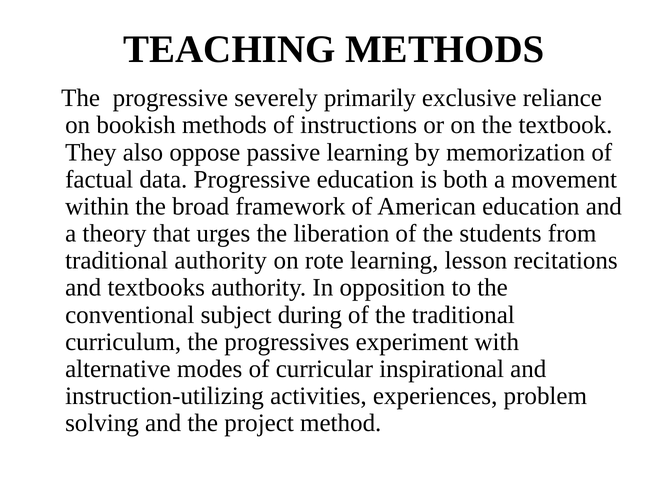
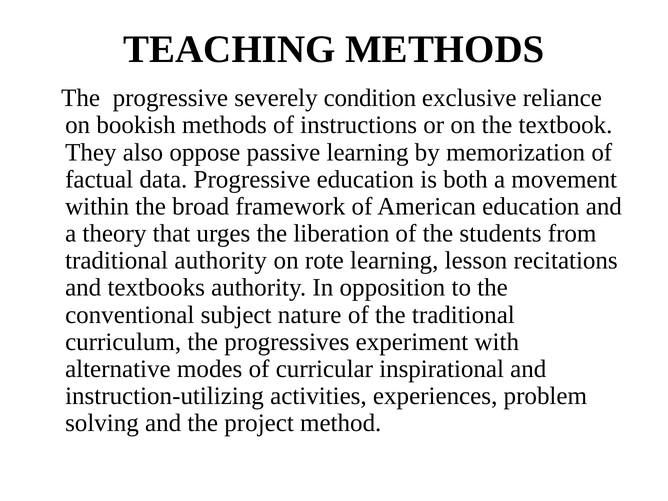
primarily: primarily -> condition (370, 98)
during: during -> nature (310, 315)
